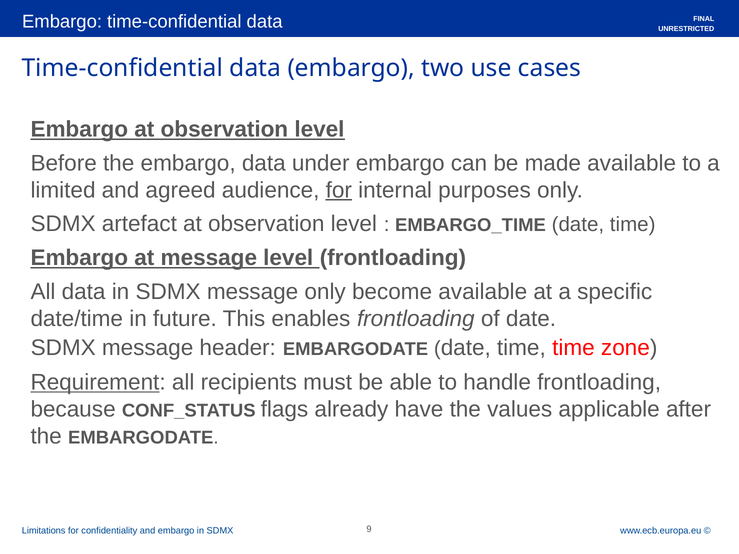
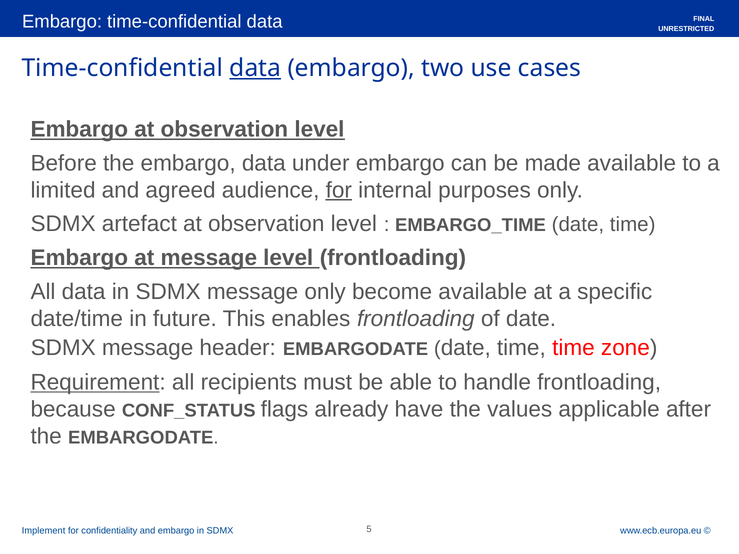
data underline: none -> present (255, 68)
Limitations: Limitations -> Implement (44, 531)
9: 9 -> 5 (369, 530)
